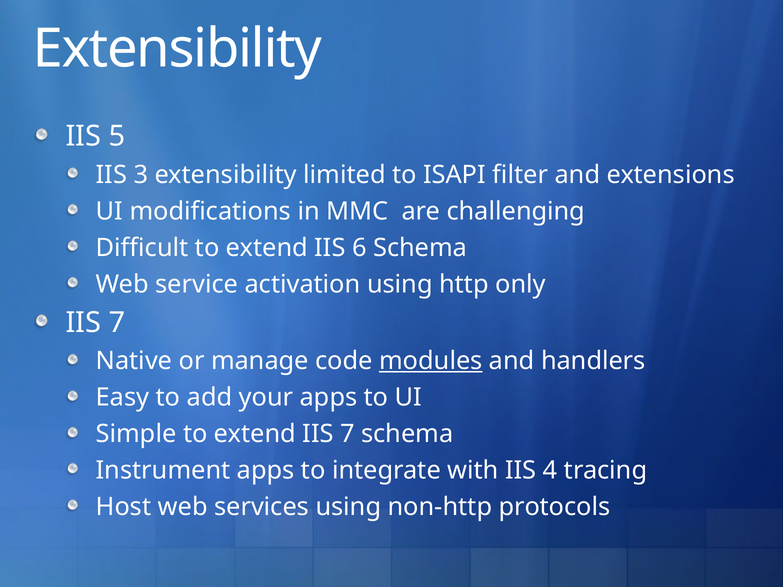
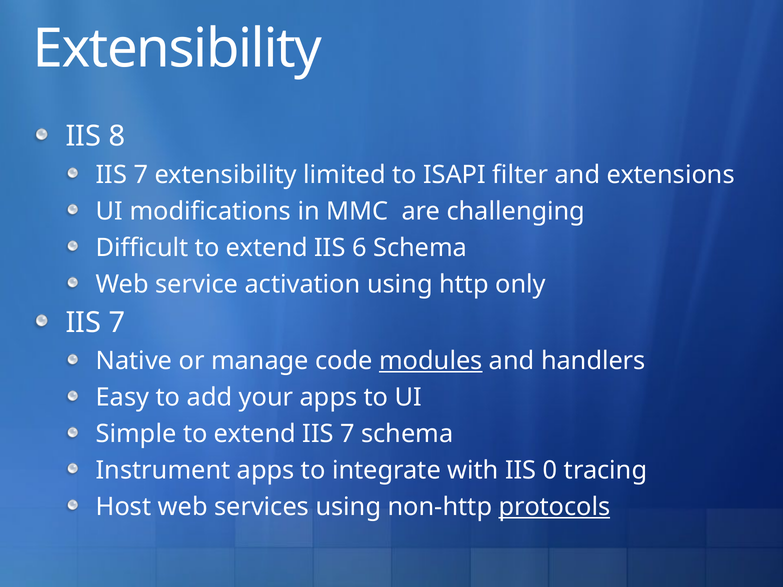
5: 5 -> 8 (117, 136)
3: 3 -> 7 (141, 175)
4: 4 -> 0 (550, 471)
protocols underline: none -> present (554, 507)
